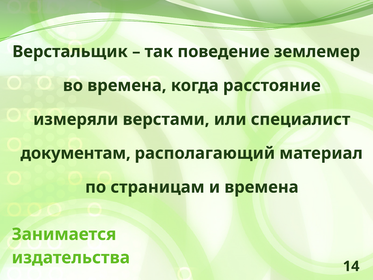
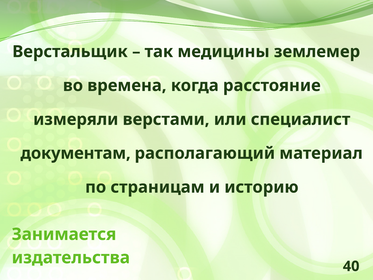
поведение: поведение -> медицины (224, 52)
и времена: времена -> историю (261, 187)
14: 14 -> 40 (351, 266)
